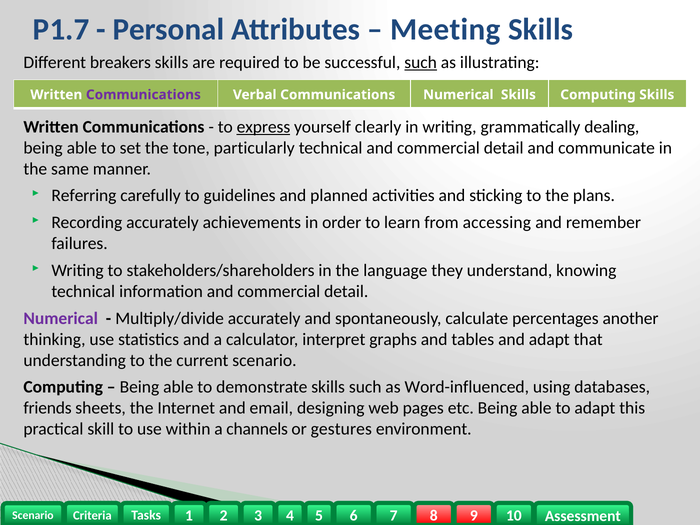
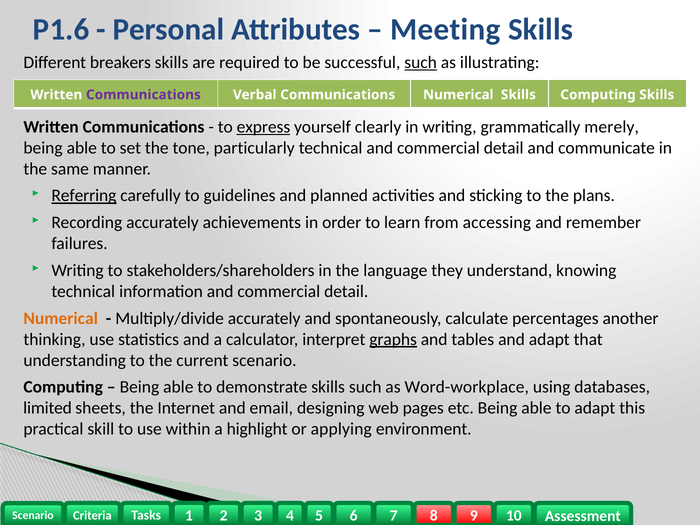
P1.7: P1.7 -> P1.6 (61, 30)
dealing: dealing -> merely (612, 127)
Referring underline: none -> present (84, 196)
Numerical colour: purple -> orange (61, 318)
graphs underline: none -> present (393, 339)
Word-influenced: Word-influenced -> Word-workplace (467, 387)
friends: friends -> limited (48, 408)
channels: channels -> highlight (257, 429)
gestures: gestures -> applying (341, 429)
